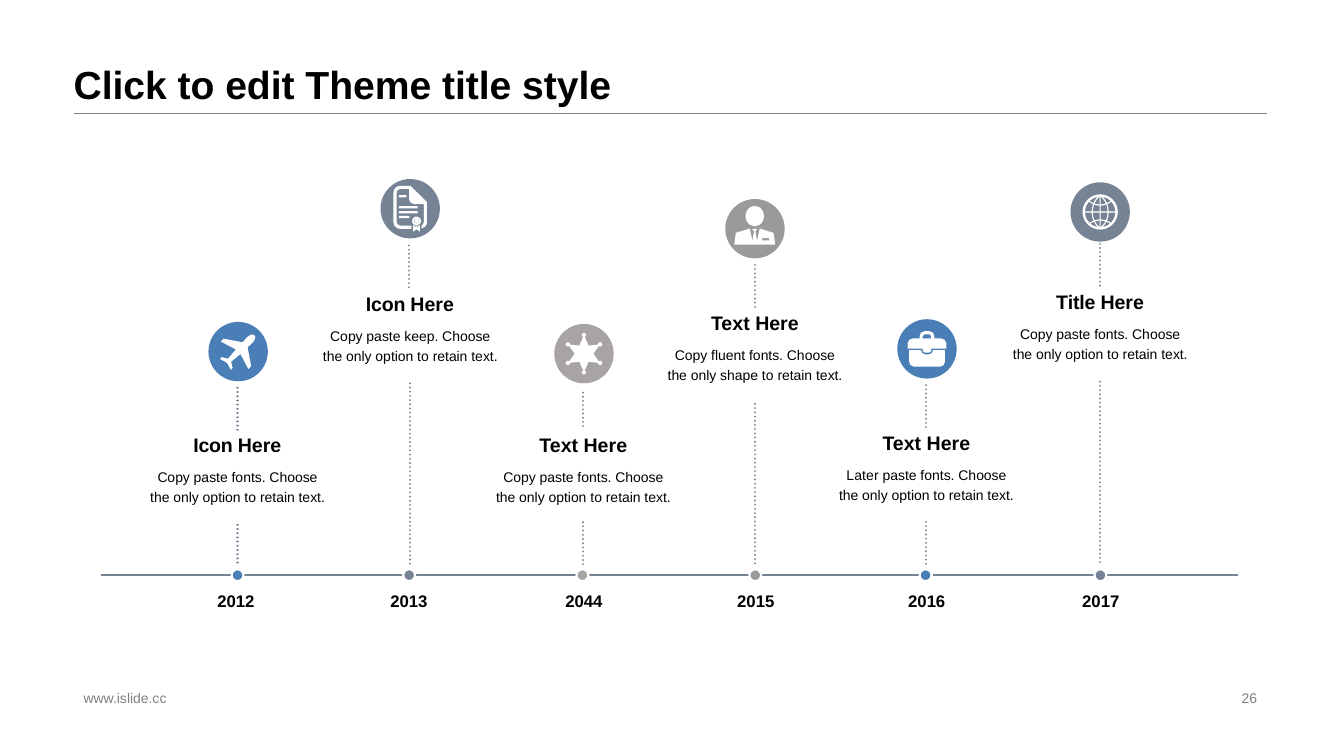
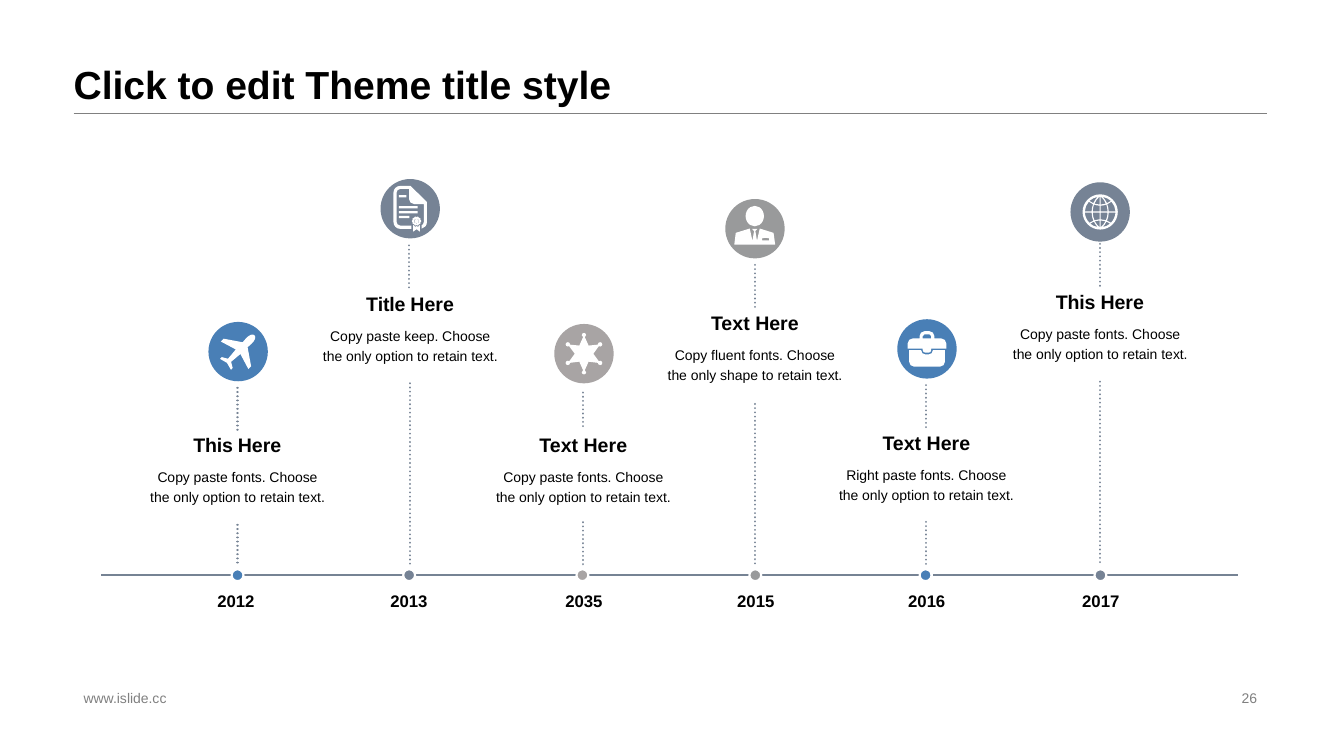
Title: Title -> This (1076, 303)
Icon: Icon -> Title (386, 305)
Icon: Icon -> This (213, 446)
Later: Later -> Right (863, 476)
2044: 2044 -> 2035 (584, 602)
